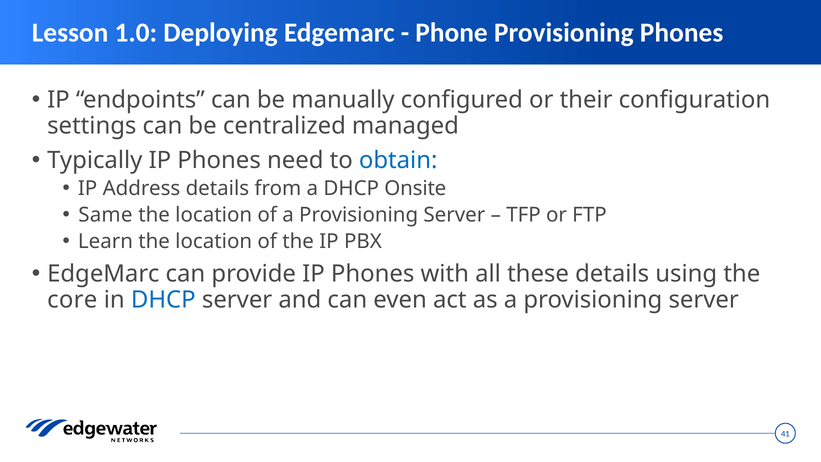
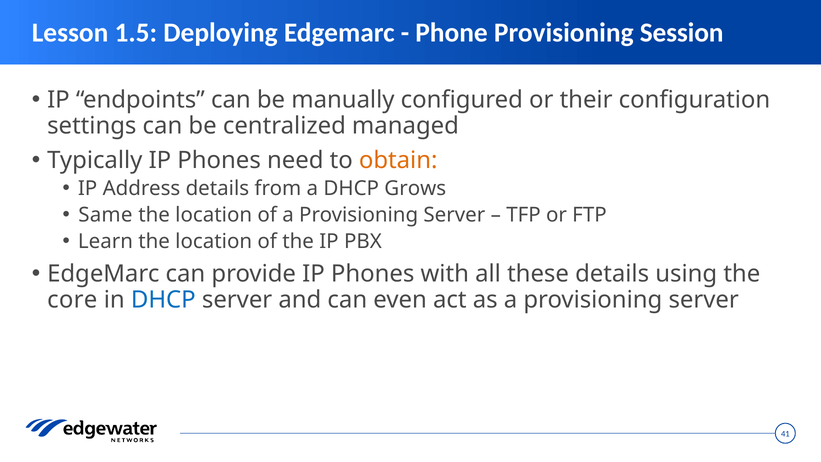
1.0: 1.0 -> 1.5 (136, 33)
Provisioning Phones: Phones -> Session (682, 33)
obtain colour: blue -> orange (398, 160)
Onsite: Onsite -> Grows (415, 188)
